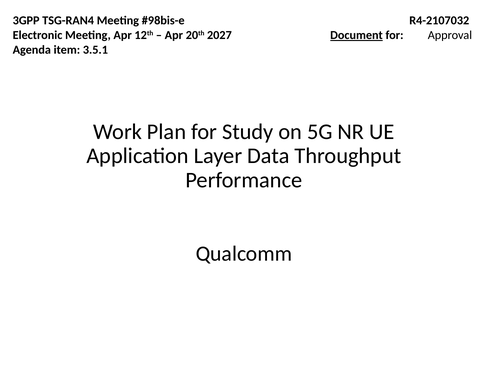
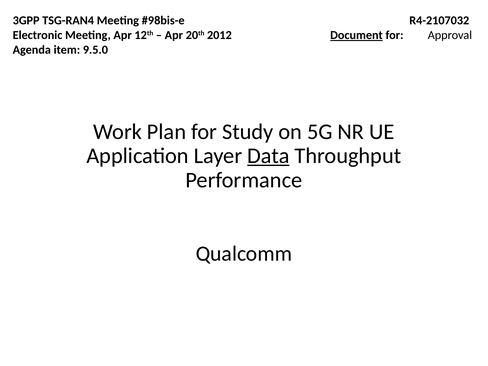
2027: 2027 -> 2012 (219, 35)
3.5.1: 3.5.1 -> 9.5.0 (95, 50)
Data underline: none -> present (268, 156)
